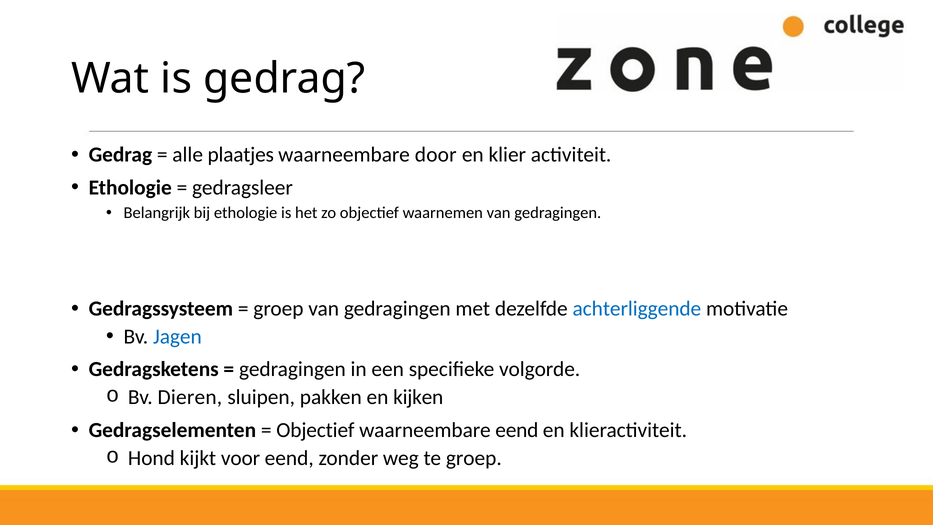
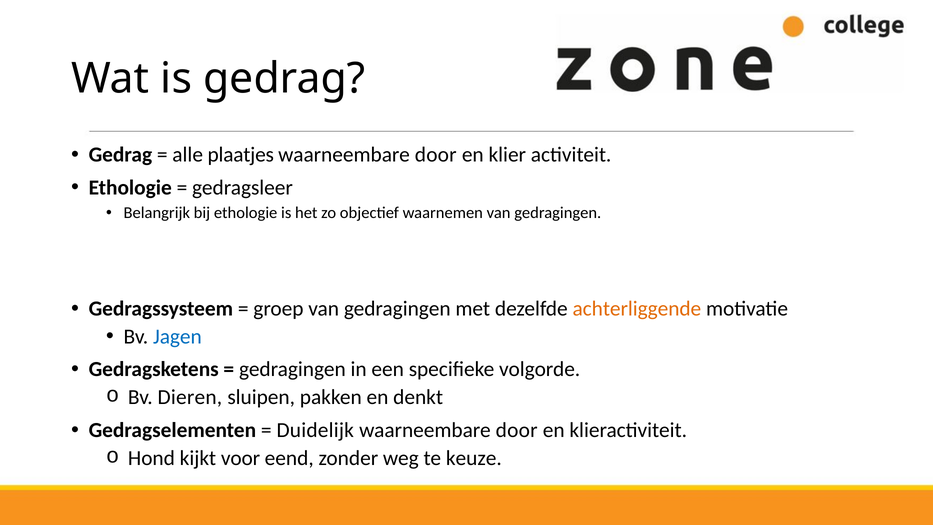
achterliggende colour: blue -> orange (637, 308)
kijken: kijken -> denkt (418, 397)
Objectief: Objectief -> Duidelijk (315, 430)
eend: eend -> door (517, 430)
te groep: groep -> keuze (474, 458)
